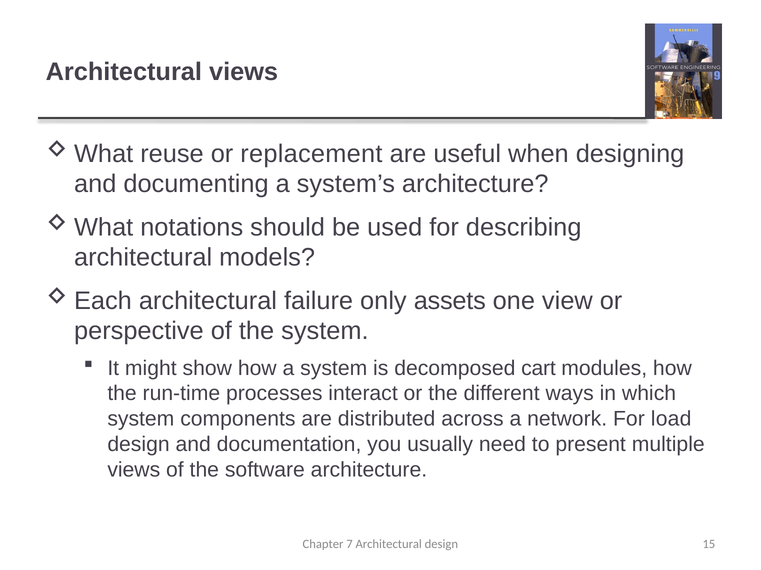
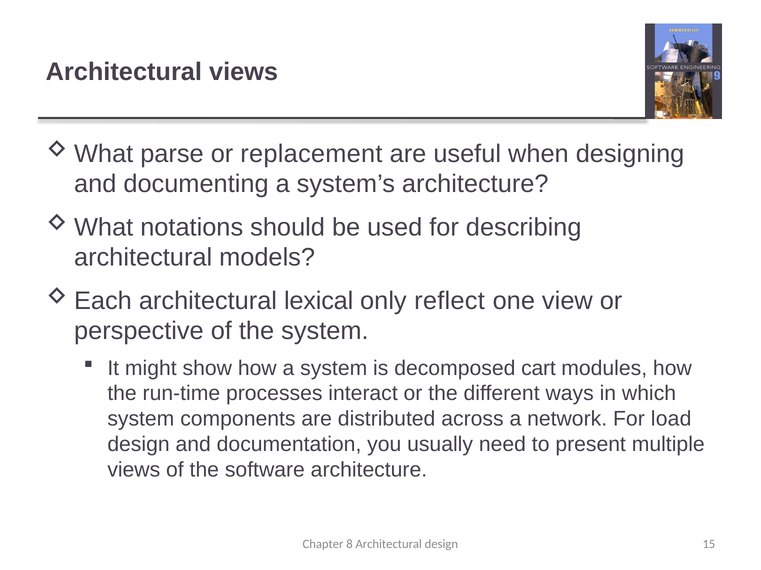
reuse: reuse -> parse (172, 154)
failure: failure -> lexical (319, 301)
assets: assets -> reflect (450, 301)
7: 7 -> 8 (350, 545)
